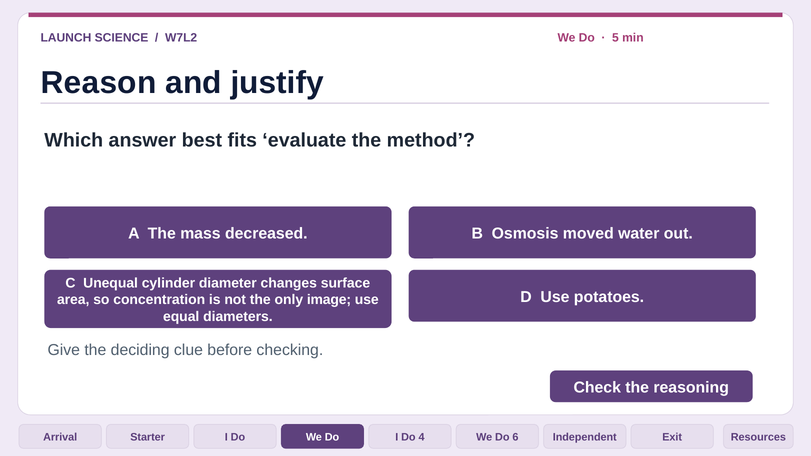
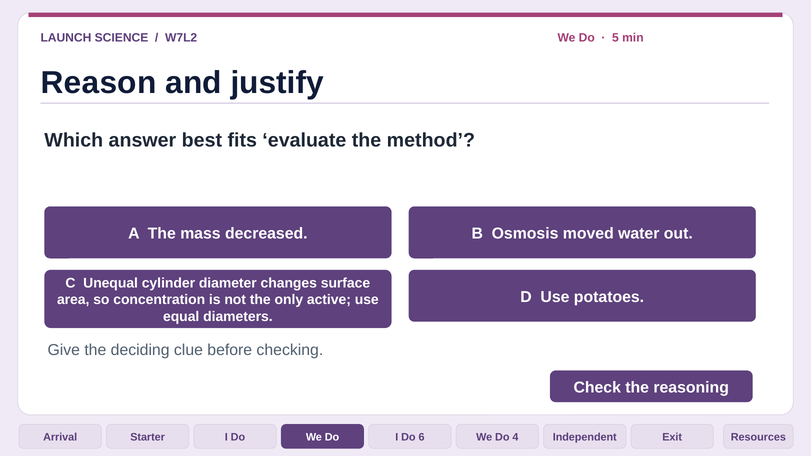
image: image -> active (329, 300)
4: 4 -> 6 (422, 437)
6: 6 -> 4 (515, 437)
